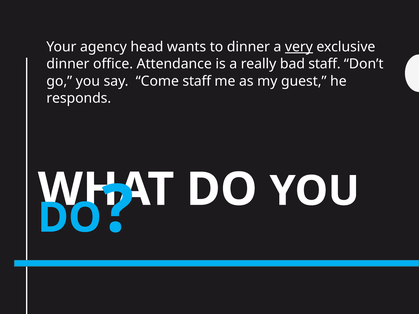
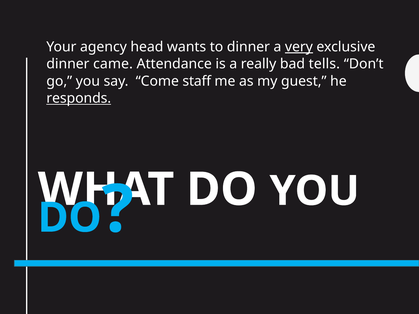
office: office -> came (113, 64)
bad staff: staff -> tells (324, 64)
responds underline: none -> present (79, 98)
